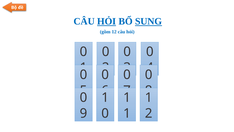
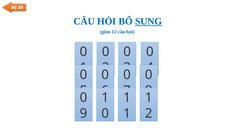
HỎI underline: present -> none (107, 21)
